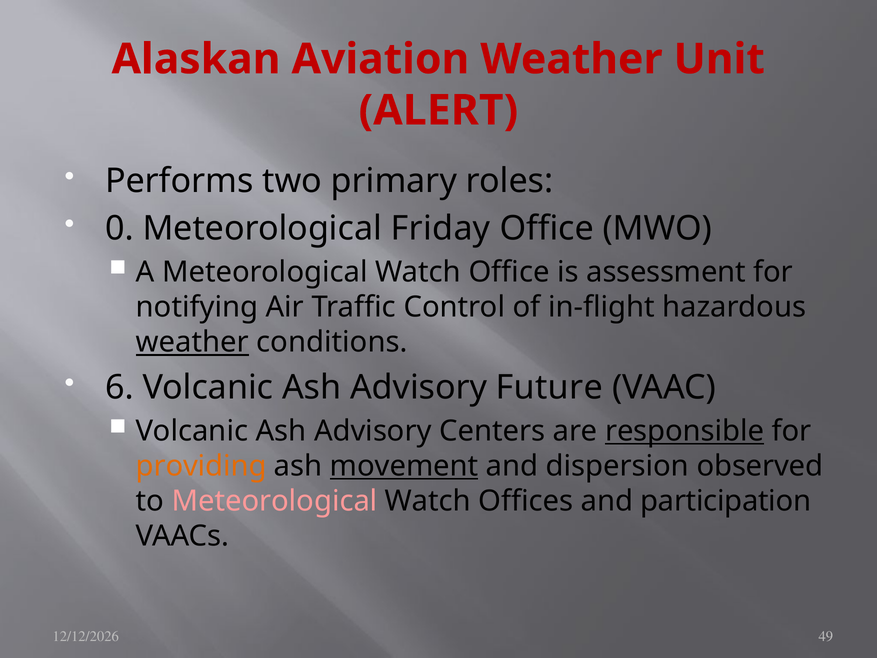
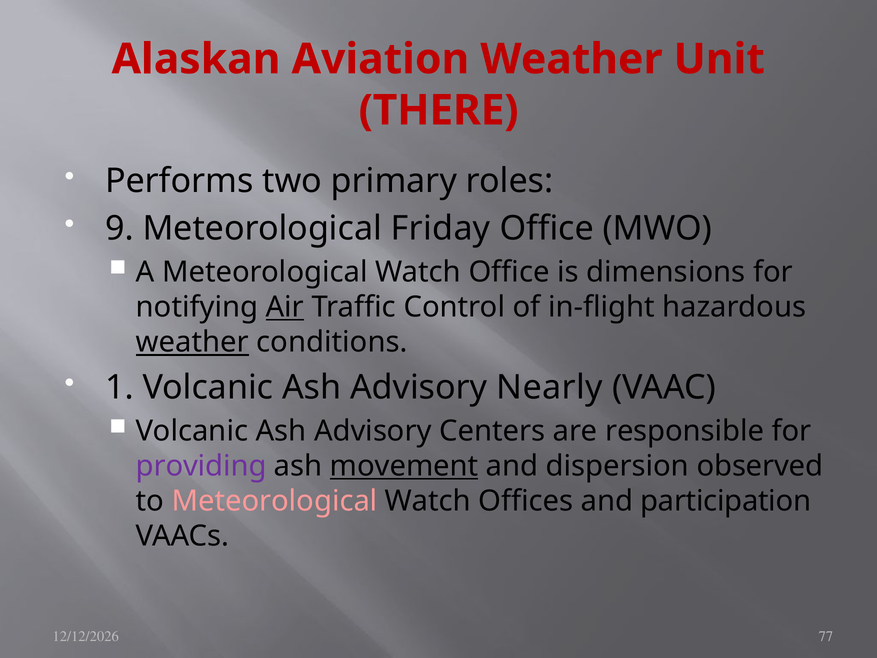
ALERT: ALERT -> THERE (439, 110)
0: 0 -> 9 (119, 229)
assessment: assessment -> dimensions (666, 272)
Air underline: none -> present (285, 307)
6: 6 -> 1 (119, 387)
Future: Future -> Nearly (549, 387)
responsible underline: present -> none (685, 431)
providing colour: orange -> purple (201, 466)
49: 49 -> 77 (826, 636)
